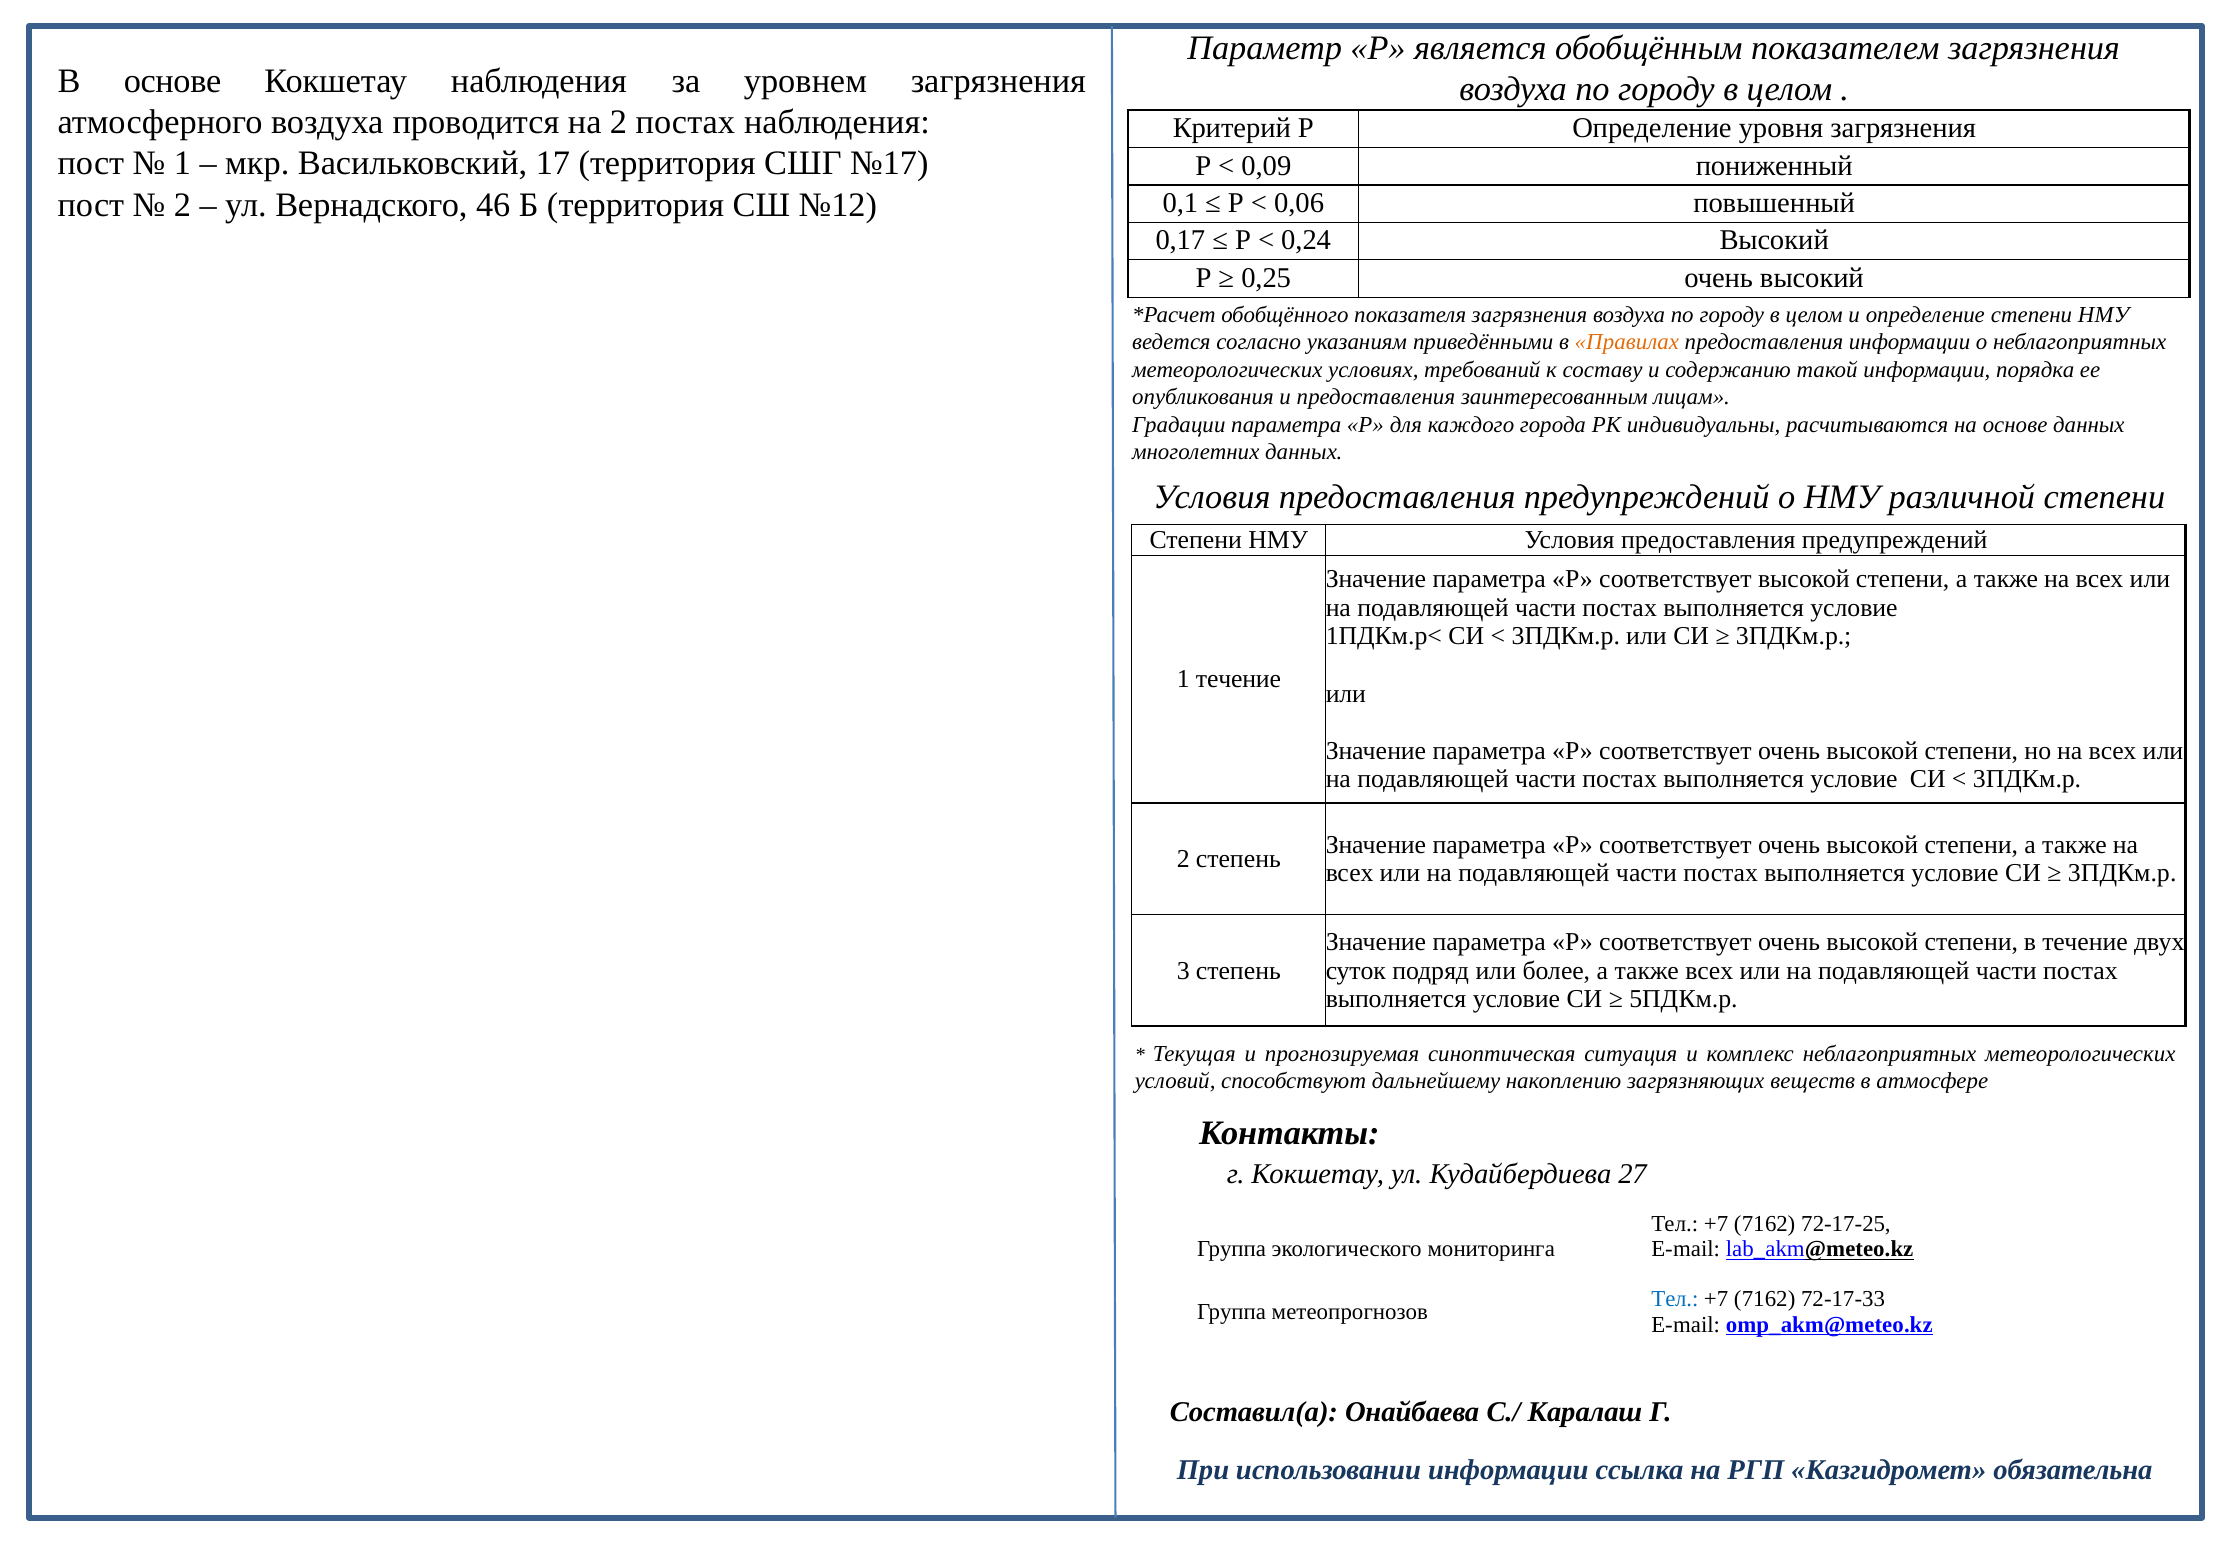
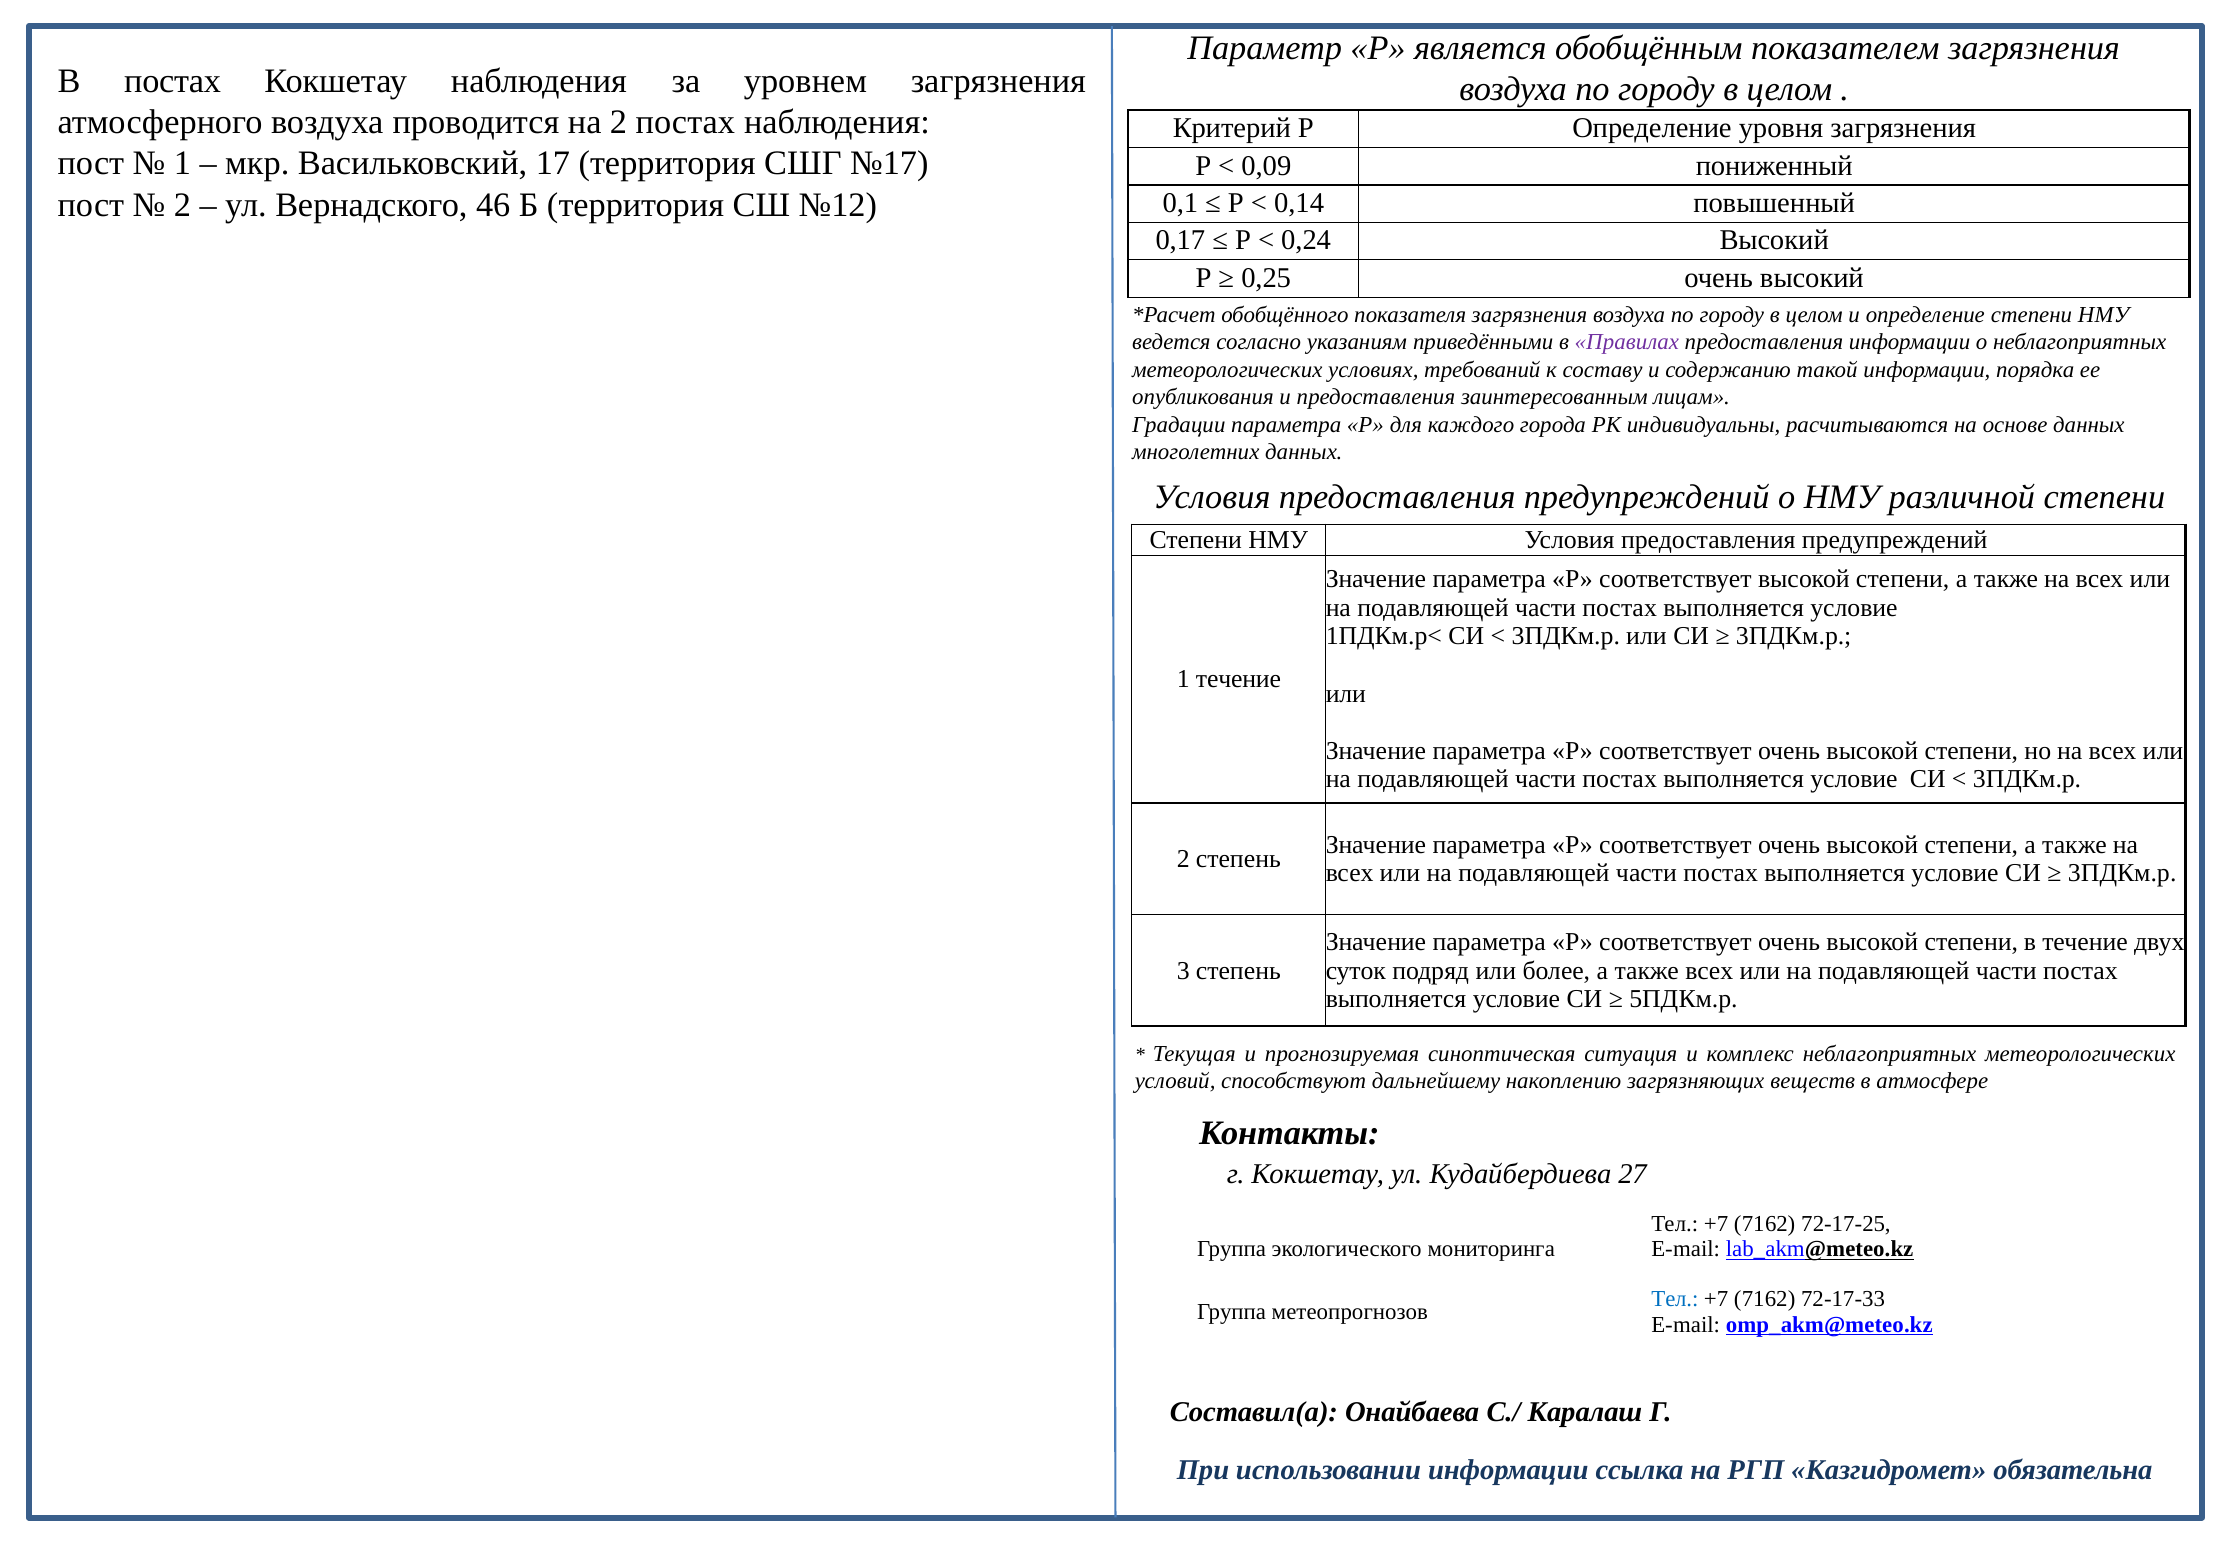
В основе: основе -> постах (173, 81)
0,06: 0,06 -> 0,14 (1299, 203)
Правилах colour: orange -> purple (1627, 343)
